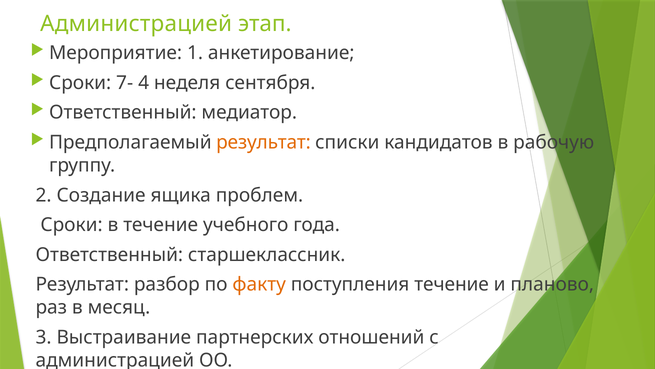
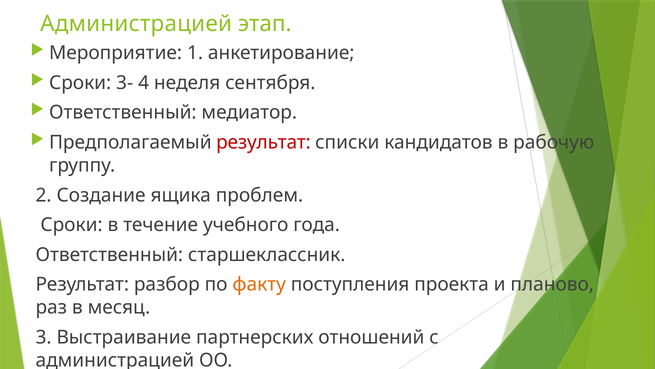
7-: 7- -> 3- (125, 83)
результат colour: orange -> red (263, 142)
поступления течение: течение -> проекта (452, 284)
